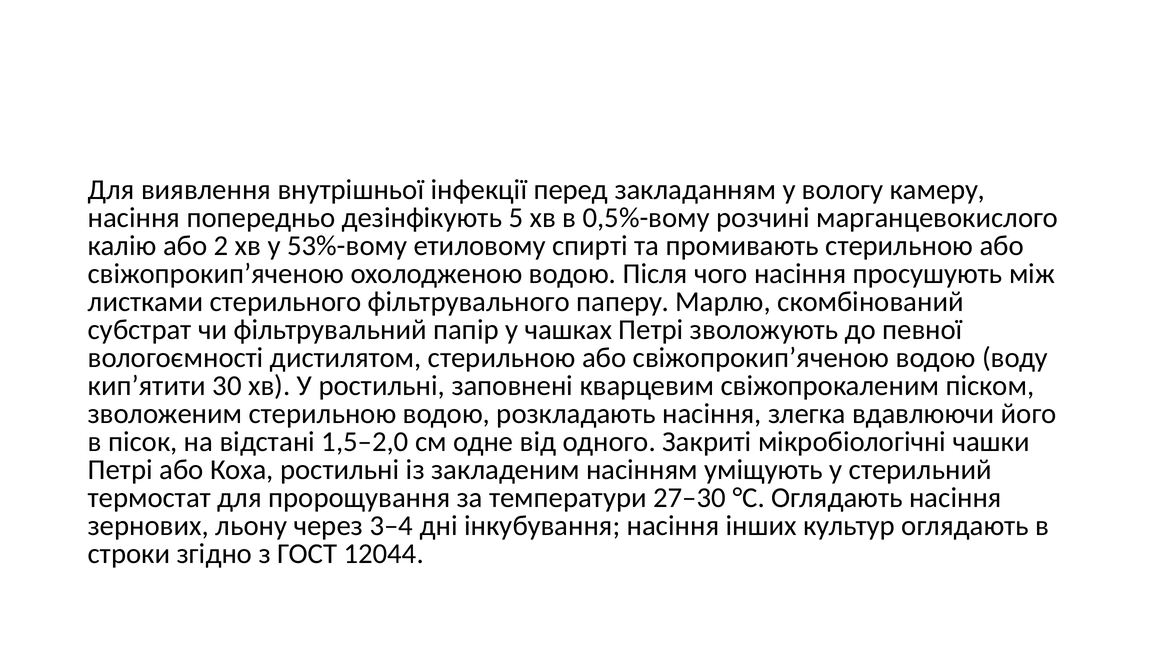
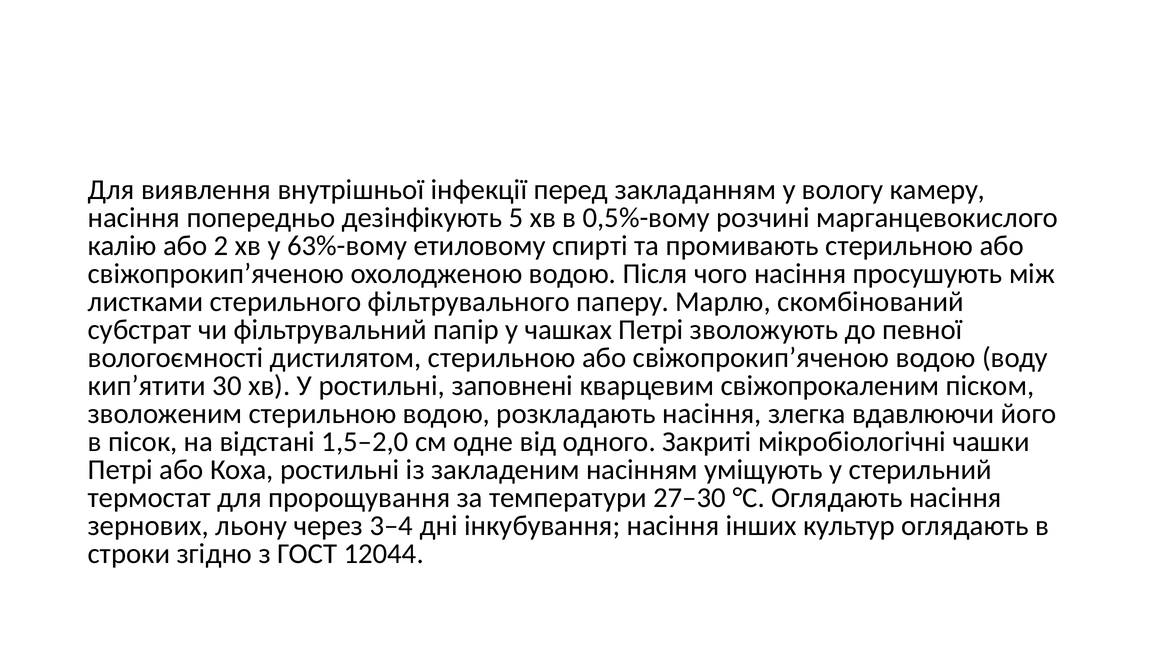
53%-вому: 53%-вому -> 63%-вому (347, 246)
